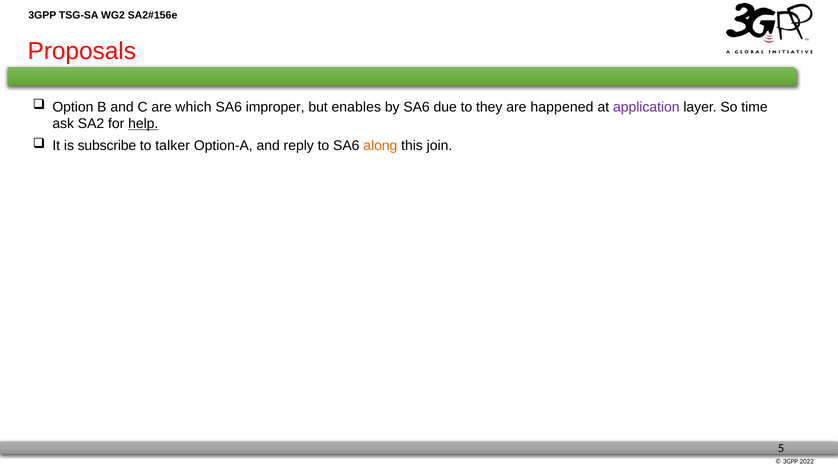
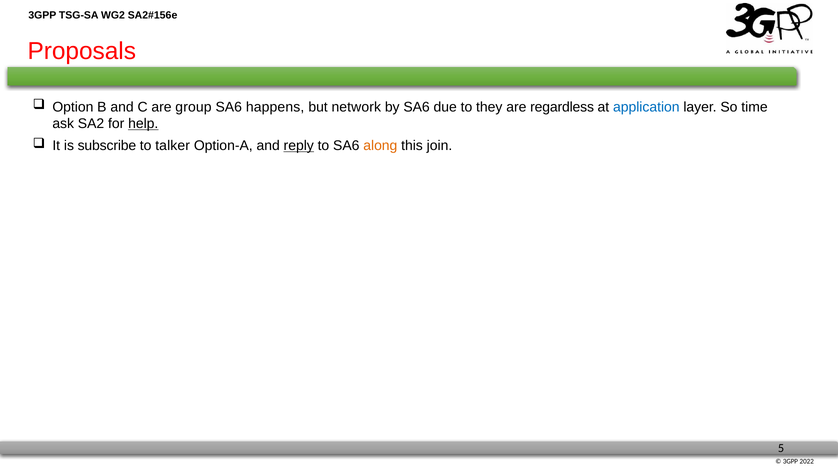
which: which -> group (193, 107)
improper: improper -> happens (275, 107)
enables: enables -> network (356, 107)
happened: happened -> regardless (562, 107)
application colour: purple -> blue (646, 107)
reply underline: none -> present (299, 146)
